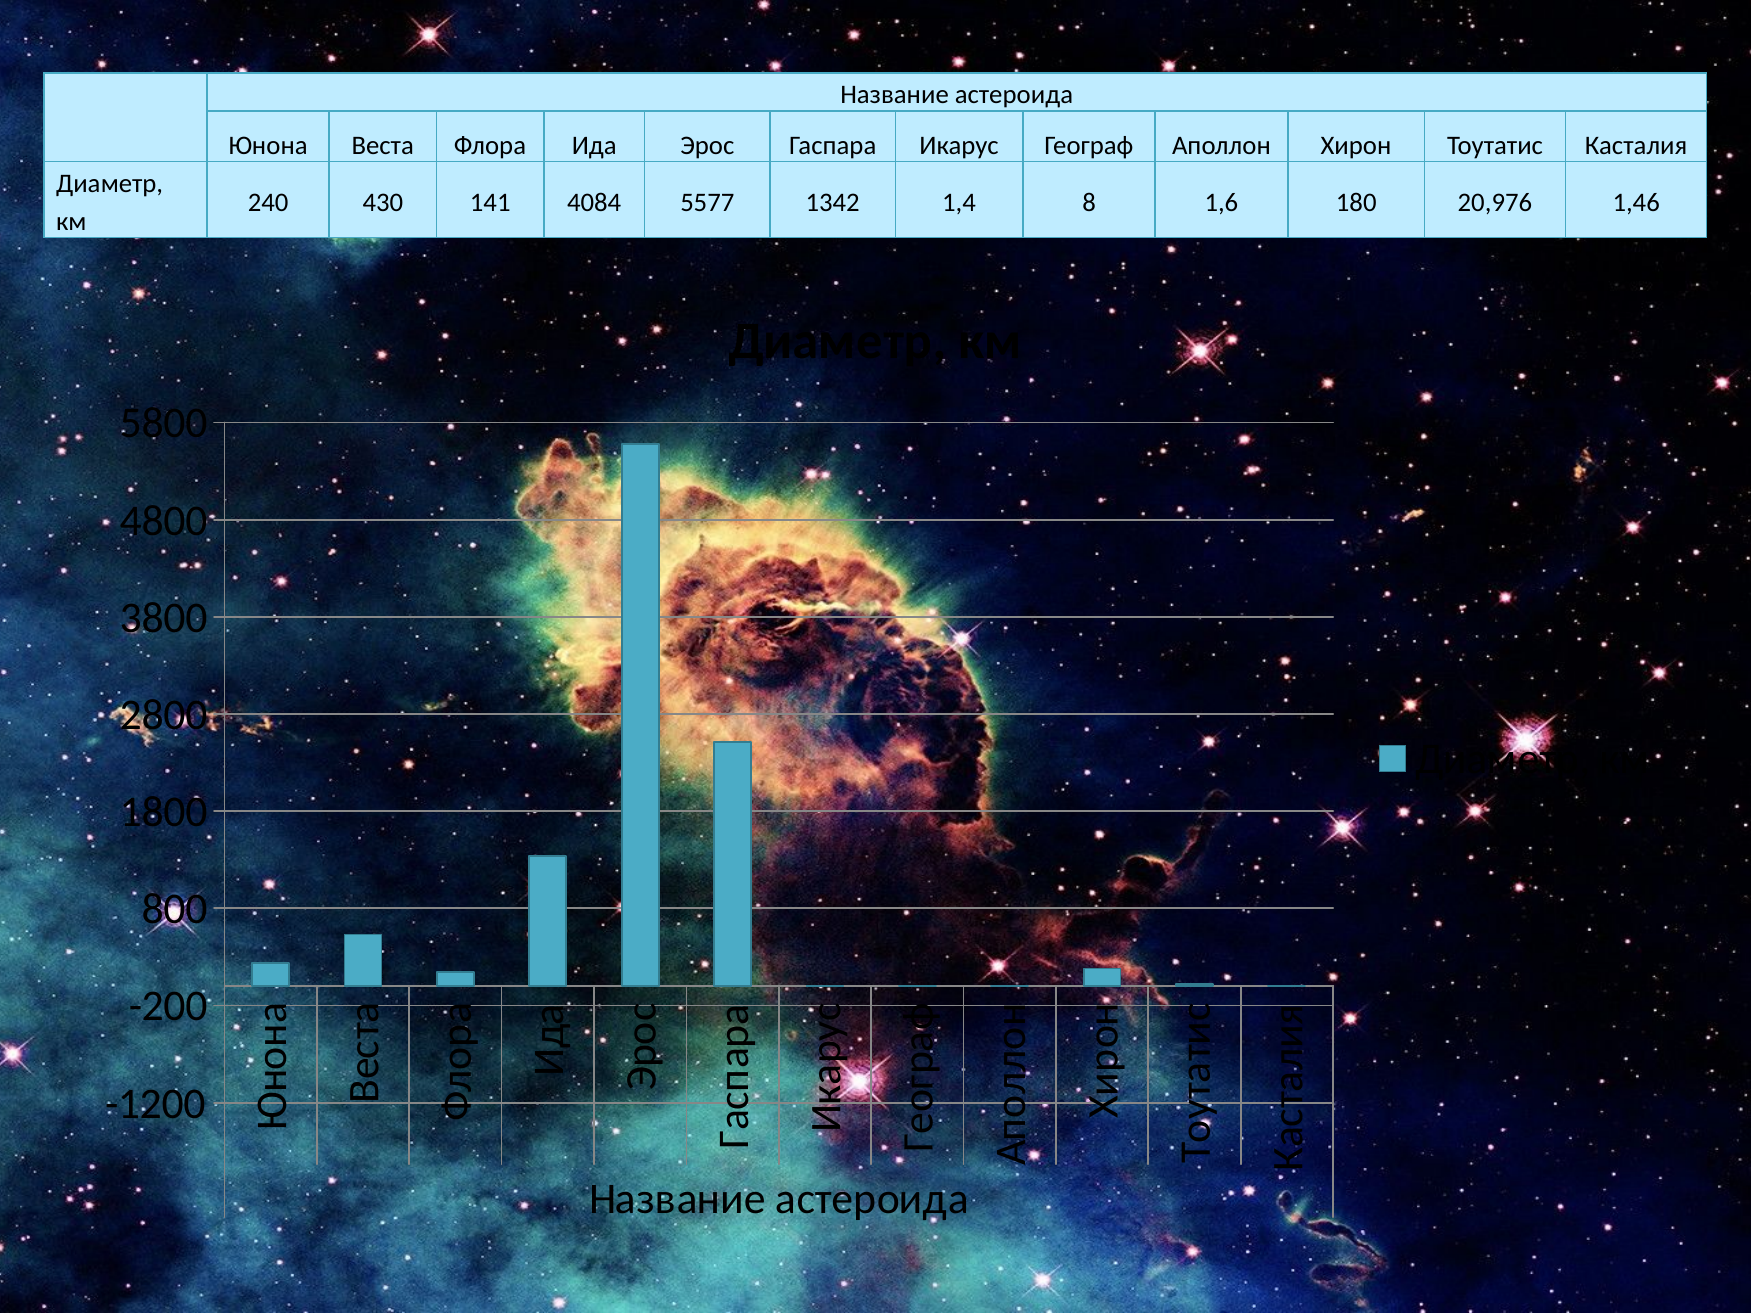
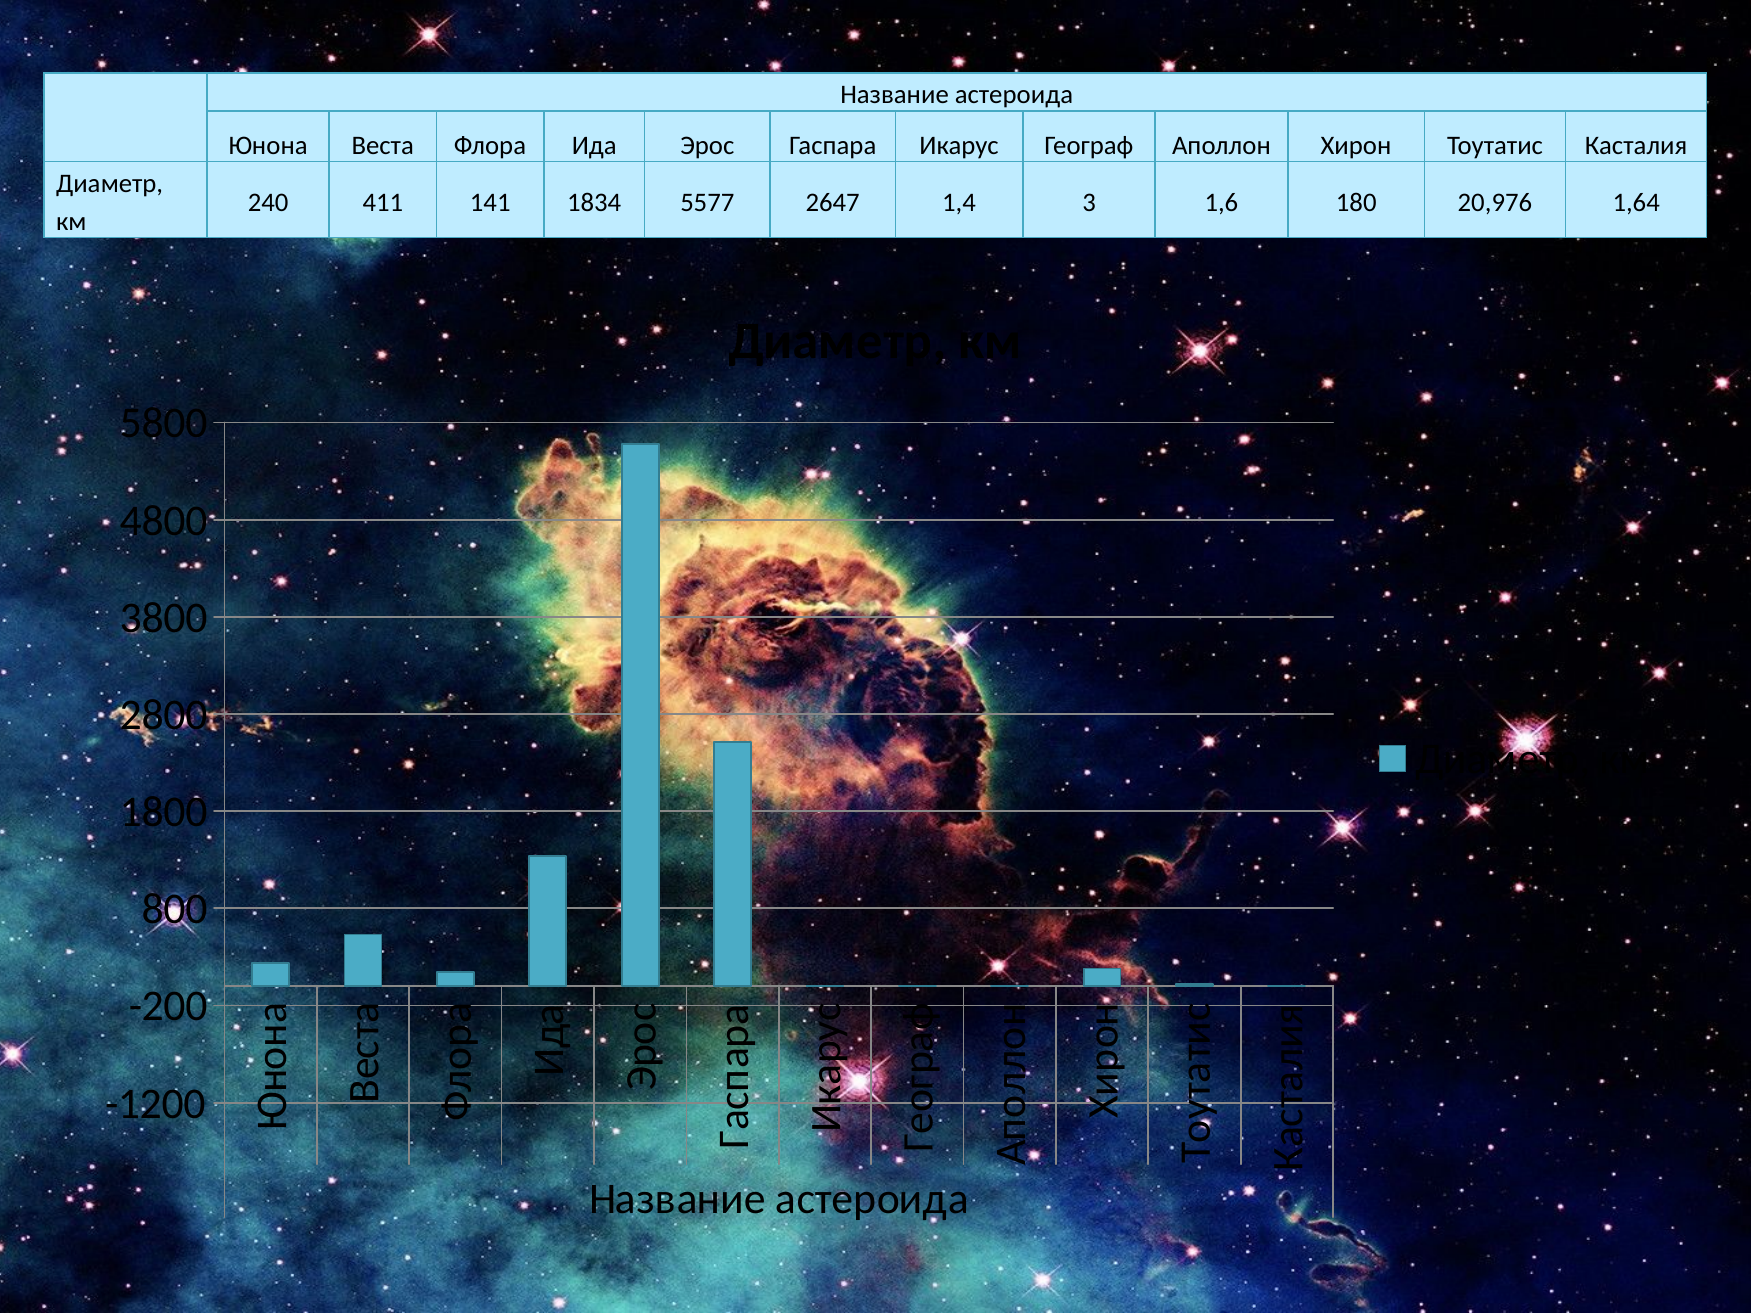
430: 430 -> 411 (383, 202)
4084: 4084 -> 1834 (594, 202)
1342: 1342 -> 2647 (833, 202)
8: 8 -> 3 (1089, 202)
1,46: 1,46 -> 1,64 (1636, 202)
